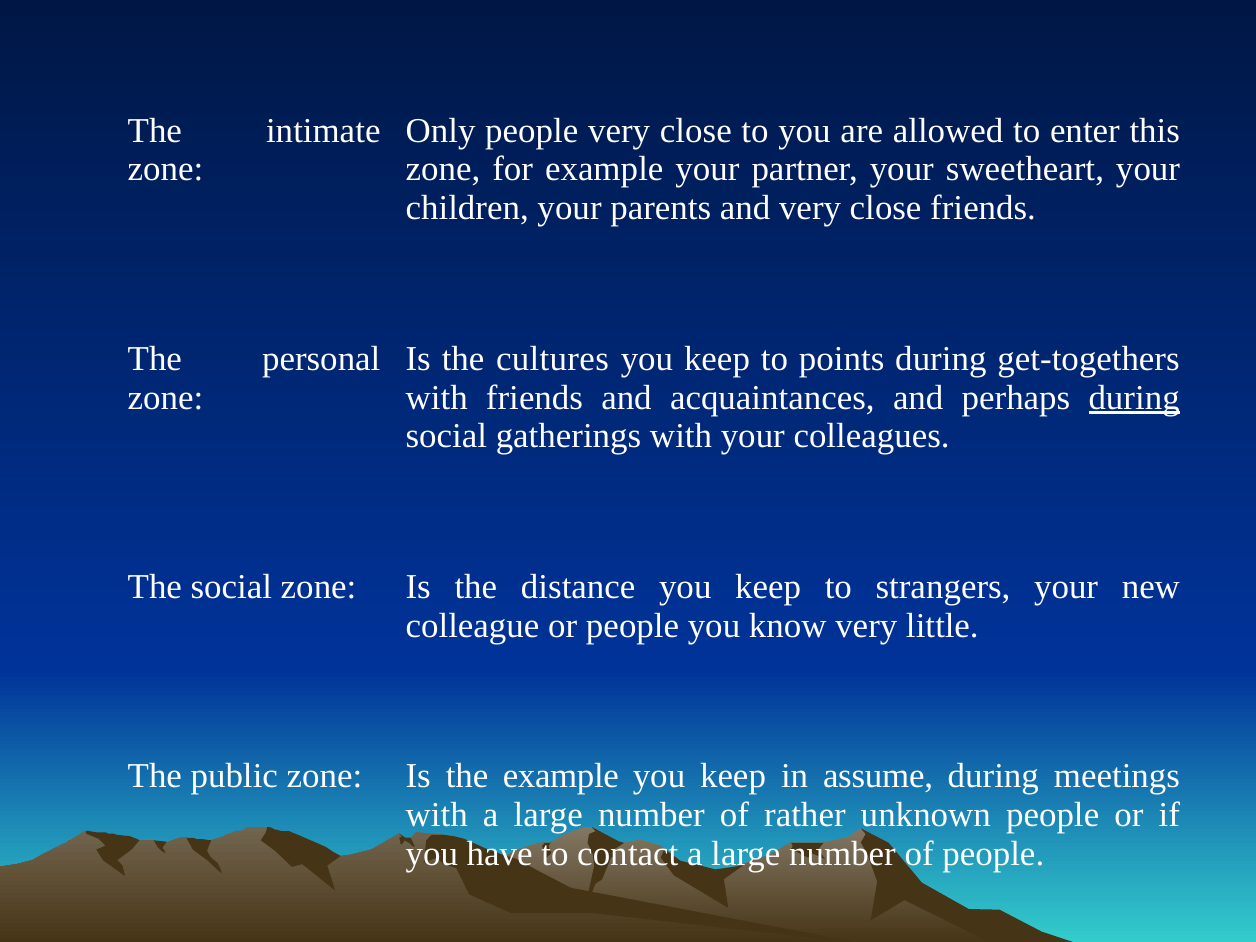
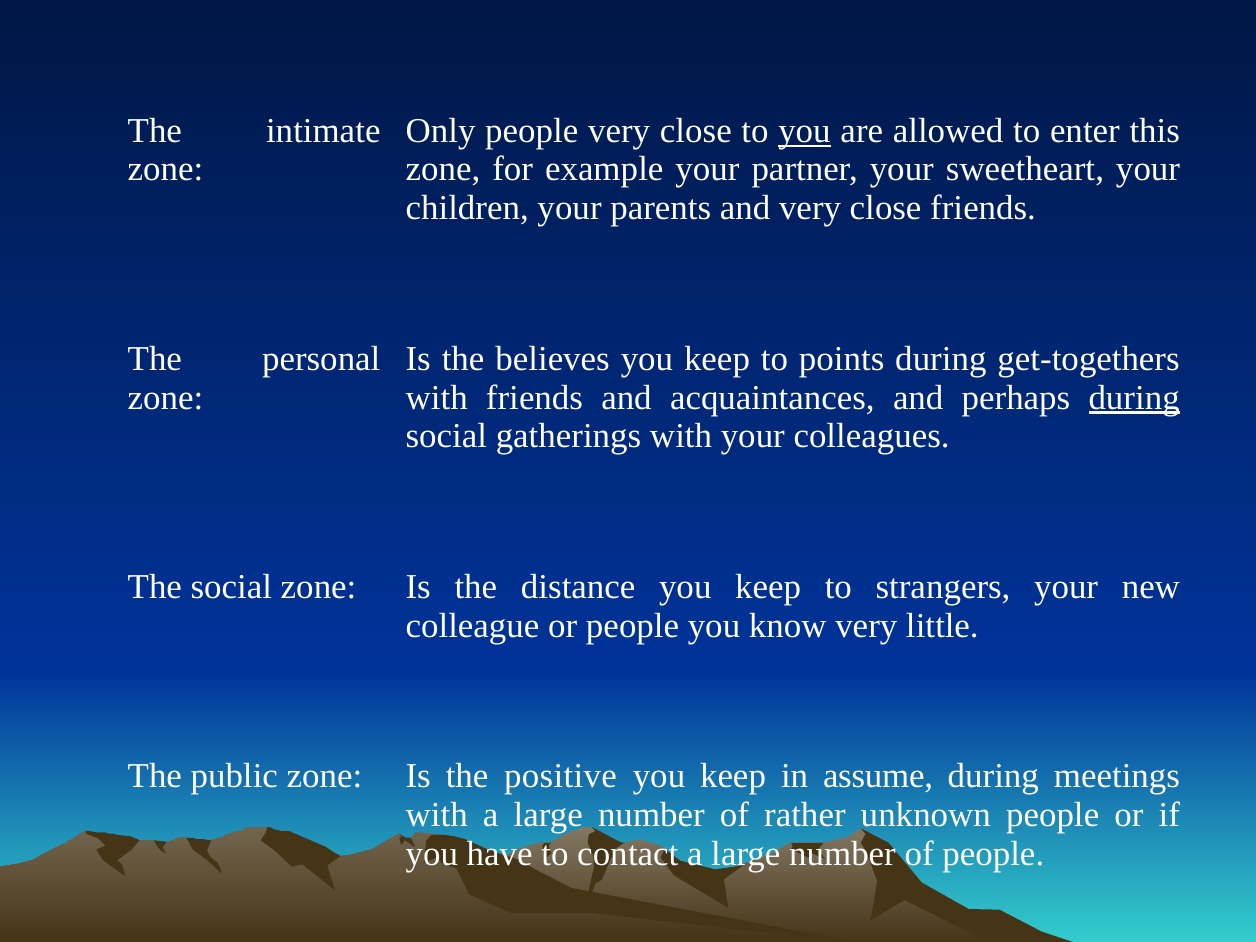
you underline: none -> present (804, 131)
cultures: cultures -> believes (553, 359)
the example: example -> positive (560, 776)
